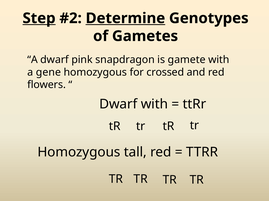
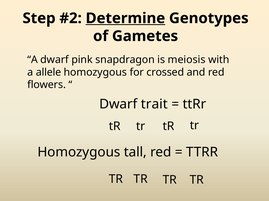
Step underline: present -> none (39, 18)
gamete: gamete -> meiosis (187, 60)
gene: gene -> allele (49, 72)
Dwarf with: with -> trait (154, 104)
